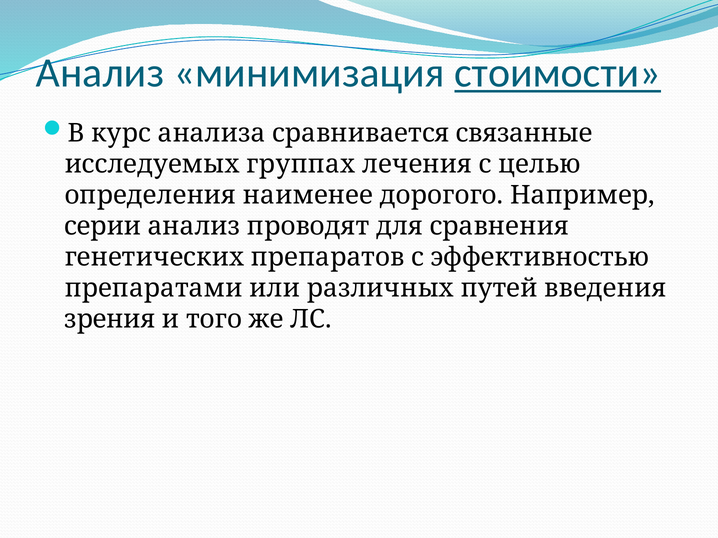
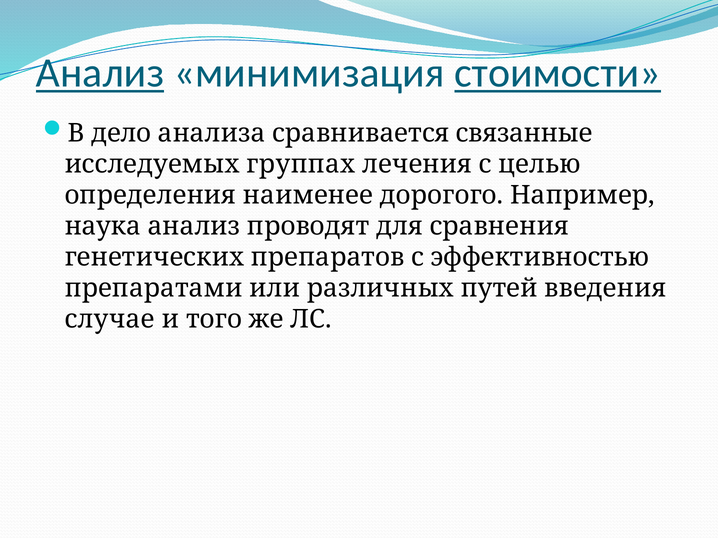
Анализ underline: none -> present (100, 73)
курс: курс -> дело (121, 133)
серии: серии -> наука (103, 226)
зрения: зрения -> случае (110, 320)
